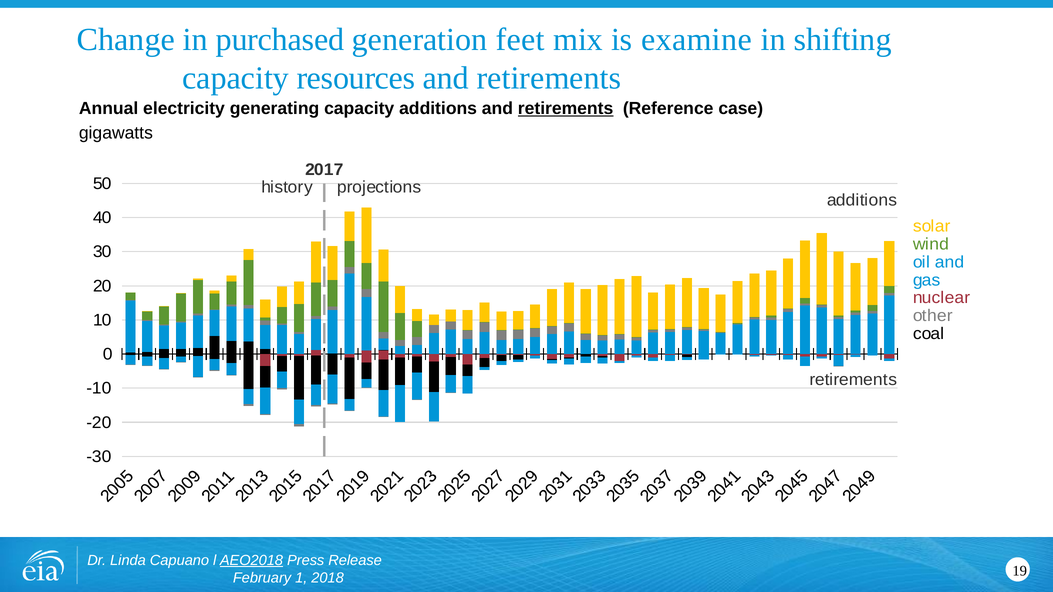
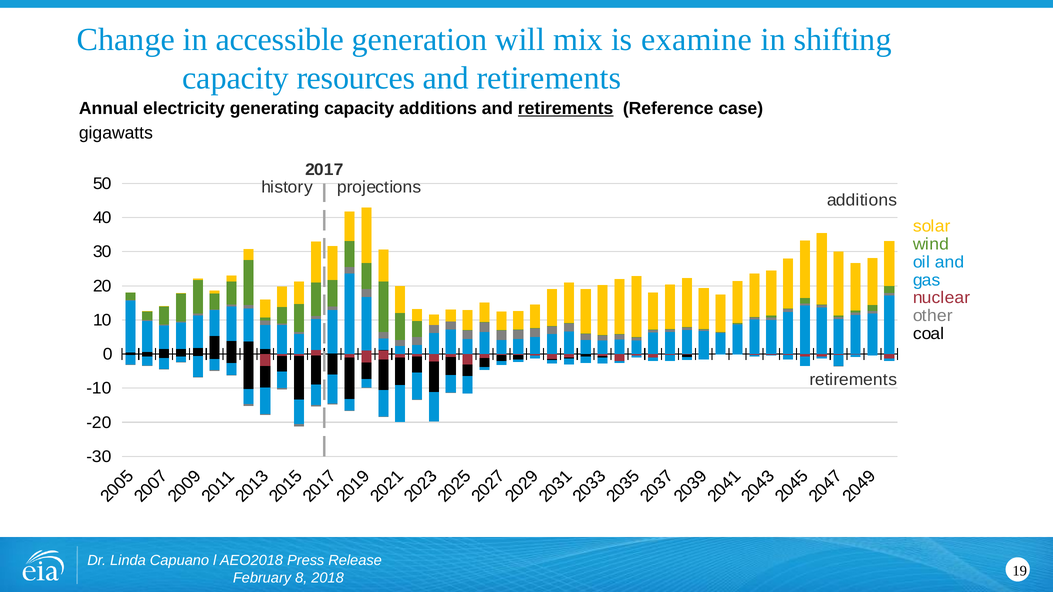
purchased: purchased -> accessible (280, 40)
feet: feet -> will (520, 40)
AEO2018 underline: present -> none (251, 561)
1: 1 -> 8 (301, 578)
